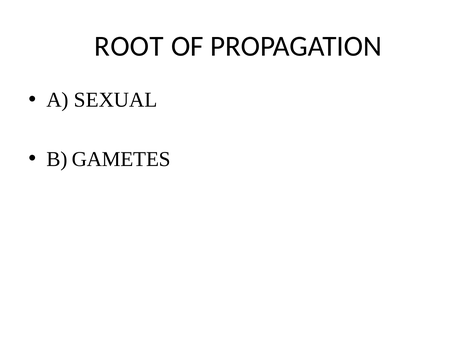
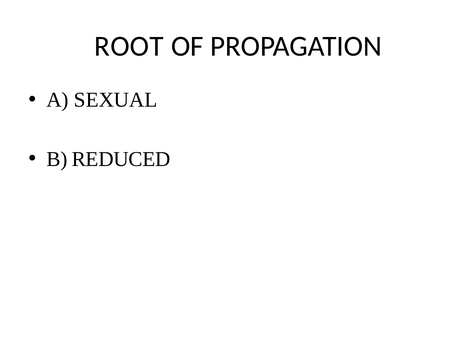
GAMETES: GAMETES -> REDUCED (121, 159)
